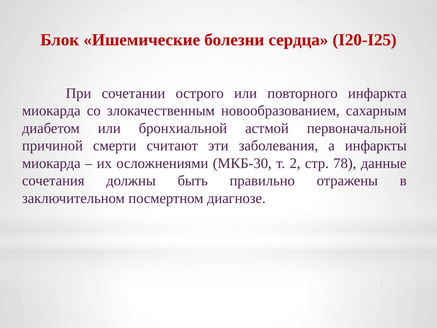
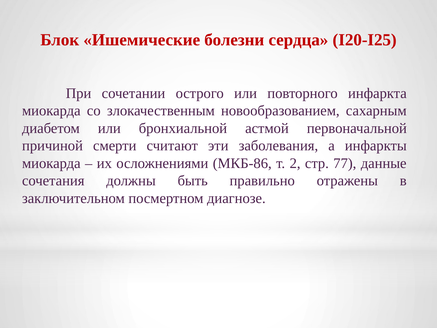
МКБ-30: МКБ-30 -> МКБ-86 (242, 163)
78: 78 -> 77 (345, 163)
